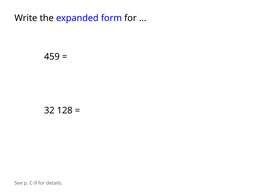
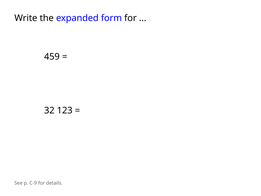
128: 128 -> 123 (65, 110)
